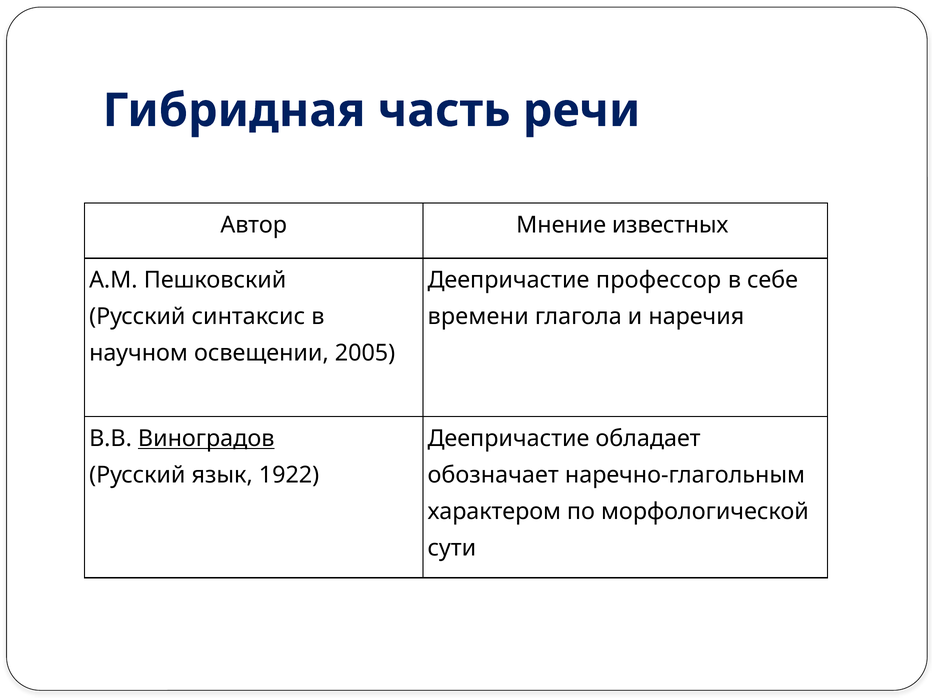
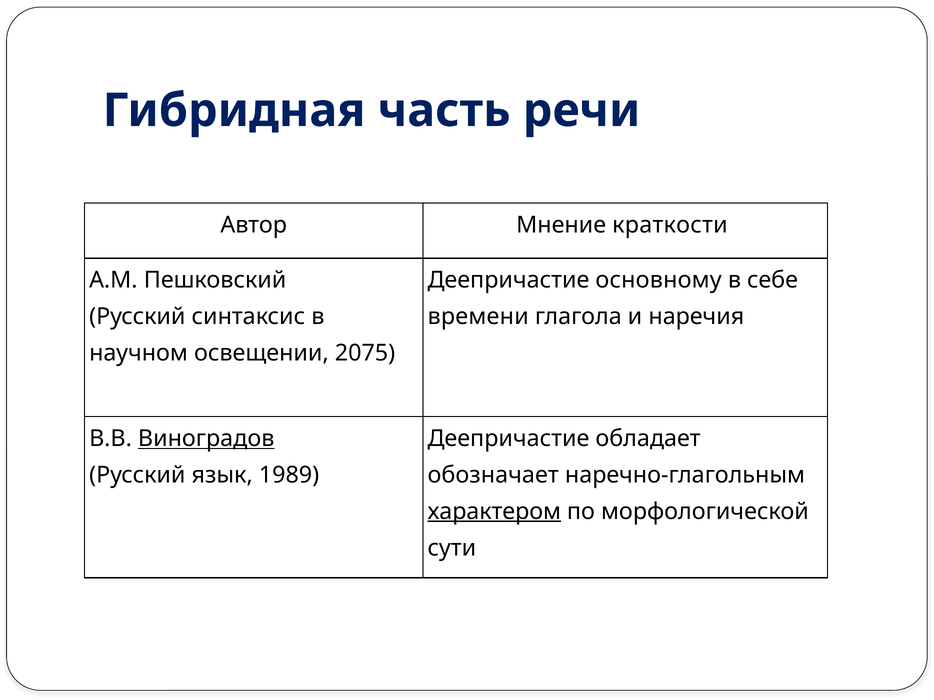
известных: известных -> краткости (670, 225)
профессор: профессор -> основному (659, 280)
2005: 2005 -> 2075 (365, 353)
1922: 1922 -> 1989 (289, 475)
характером underline: none -> present (494, 512)
